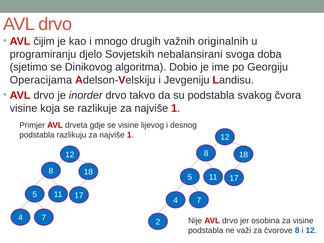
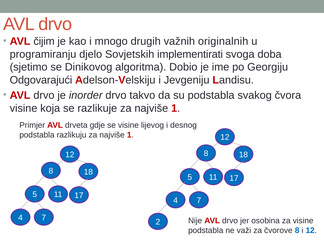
nebalansirani: nebalansirani -> implementirati (190, 54)
Operacijama: Operacijama -> Odgovarajući (41, 80)
